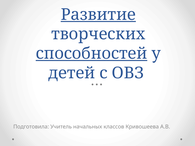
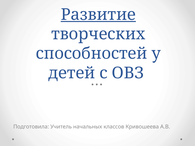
способностей underline: present -> none (92, 54)
